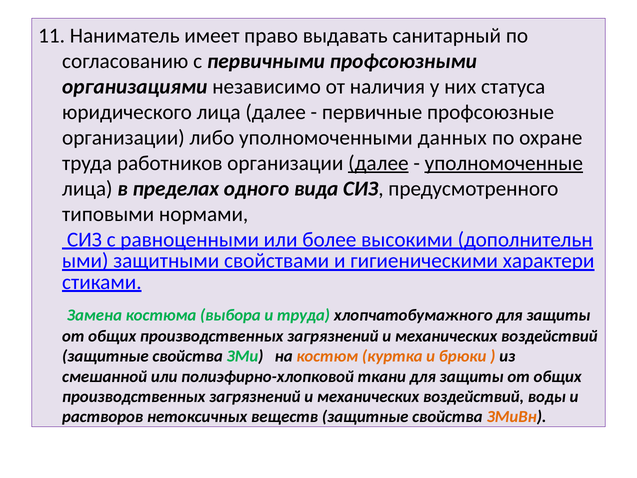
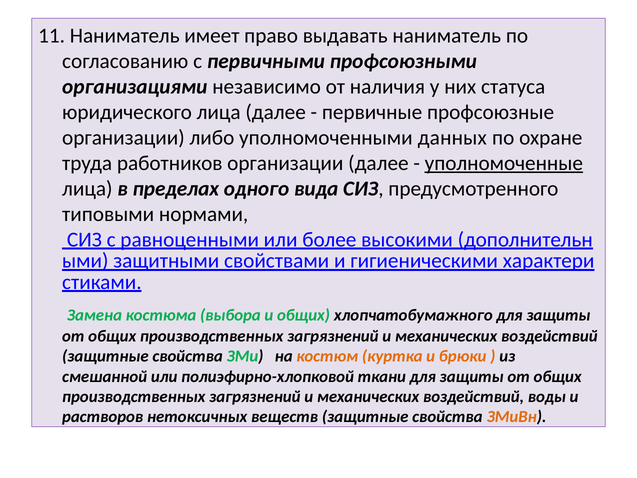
выдавать санитарный: санитарный -> наниматель (447, 36)
далее underline: present -> none (378, 163)
и труда: труда -> общих (303, 315)
